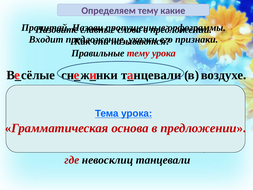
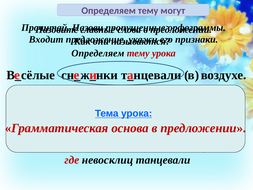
тему какие: какие -> могут (173, 11)
Правильные: Правильные -> Определяем (98, 53)
